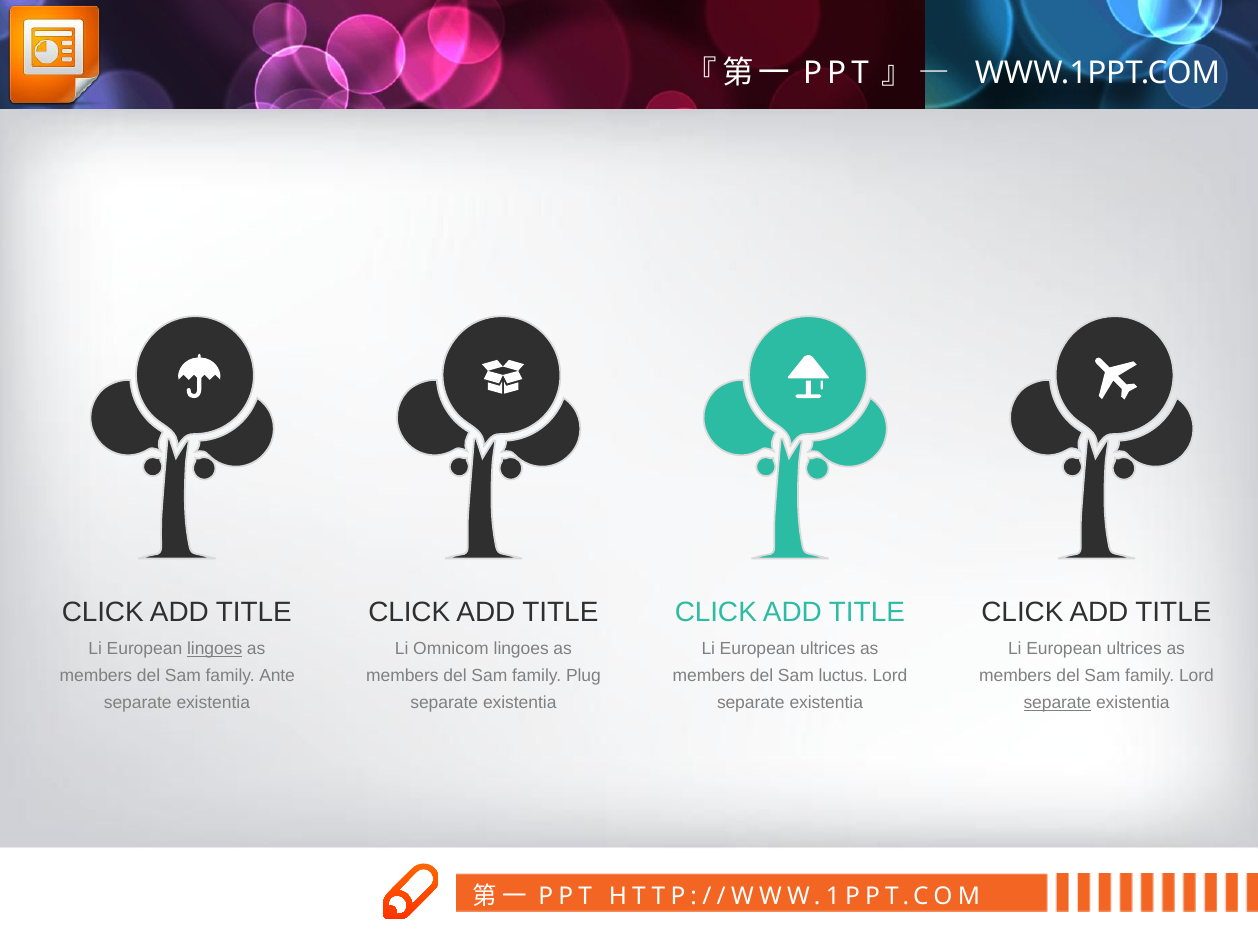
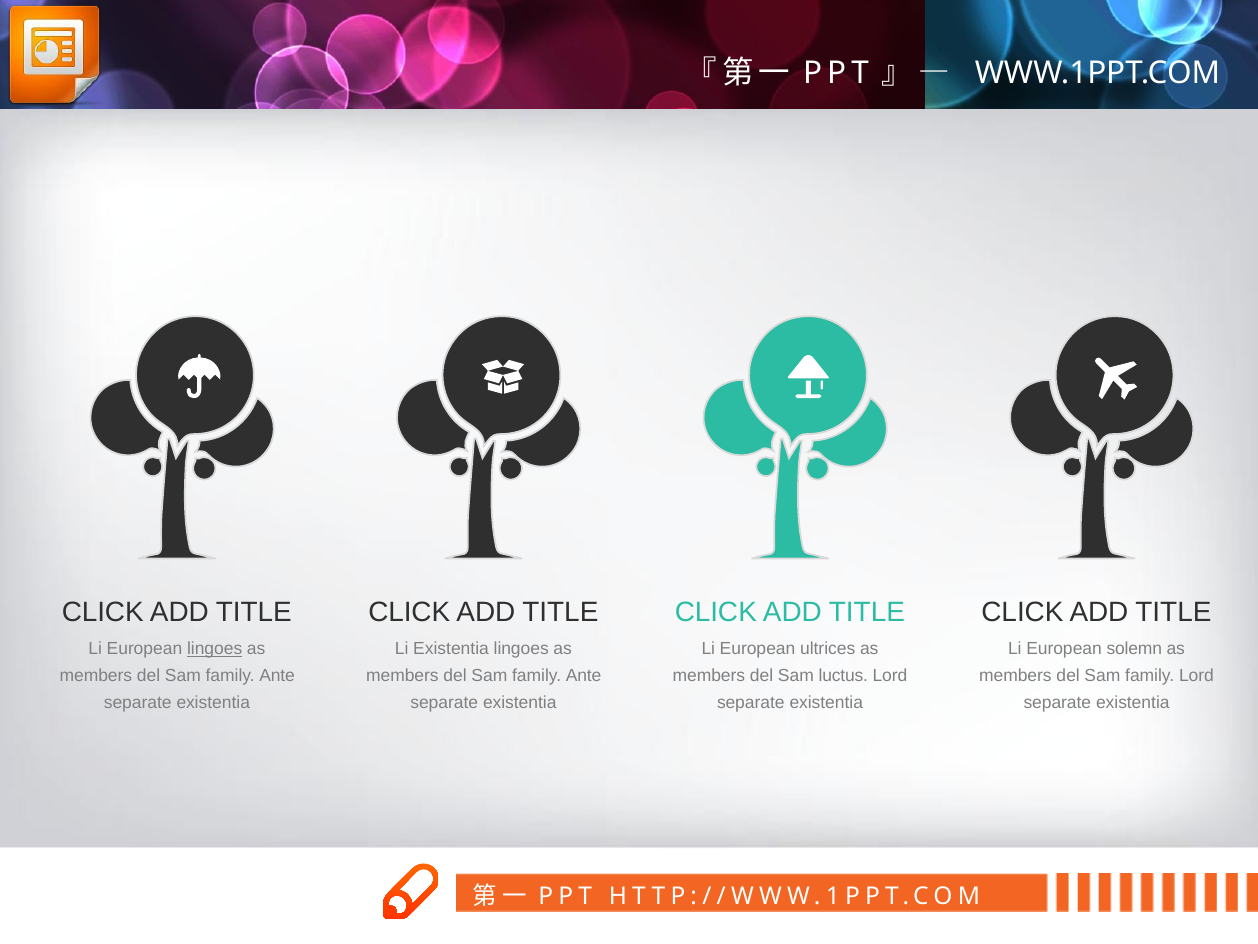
Li Omnicom: Omnicom -> Existentia (451, 648)
ultrices: ultrices -> solemn (1134, 648)
Plug: Plug -> Ante (584, 676)
separate underline: present -> none (1057, 703)
